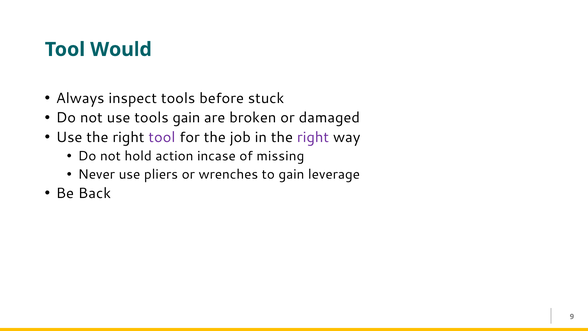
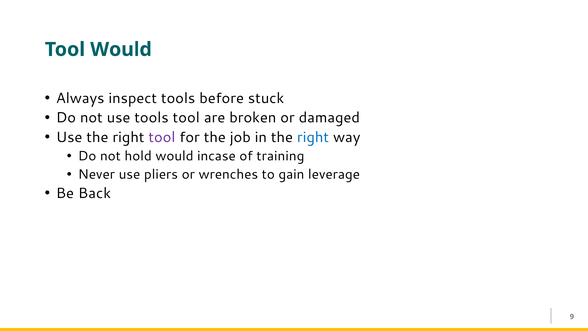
tools gain: gain -> tool (186, 118)
right colour: purple -> blue (313, 137)
hold action: action -> would (174, 156)
missing: missing -> training (280, 156)
